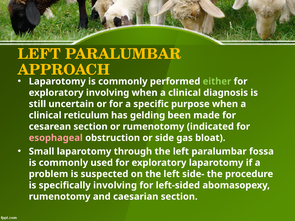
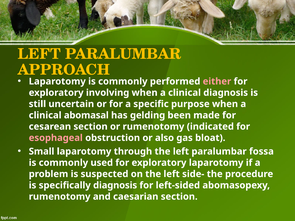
either colour: light green -> pink (217, 81)
reticulum: reticulum -> abomasal (86, 115)
side: side -> also (165, 138)
specifically involving: involving -> diagnosis (115, 185)
